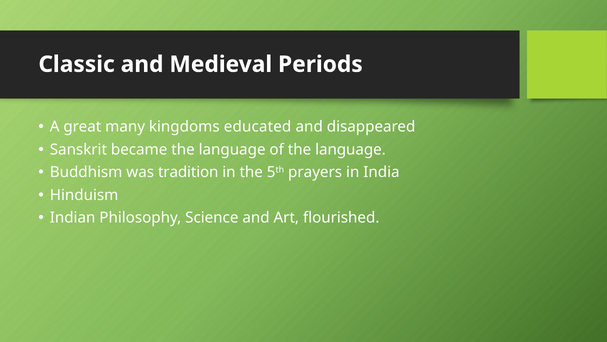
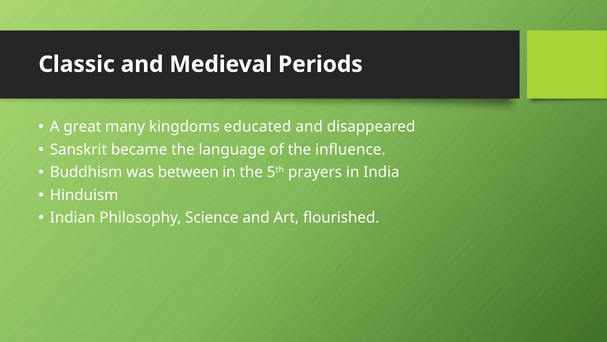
of the language: language -> influence (350, 149)
tradition: tradition -> between (188, 172)
